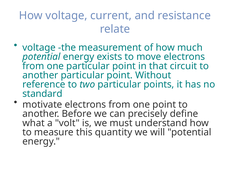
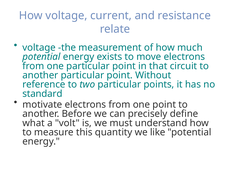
will: will -> like (158, 132)
